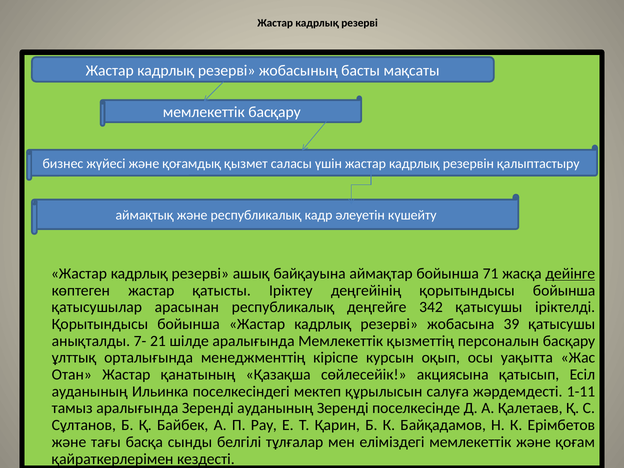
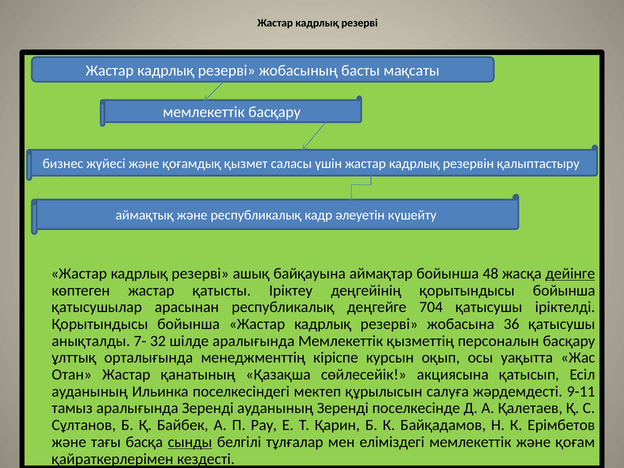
71: 71 -> 48 (491, 274)
342: 342 -> 704 (431, 307)
39: 39 -> 36 (511, 324)
21: 21 -> 32 (158, 341)
1-11: 1-11 -> 9-11 (581, 391)
сынды underline: none -> present (190, 442)
